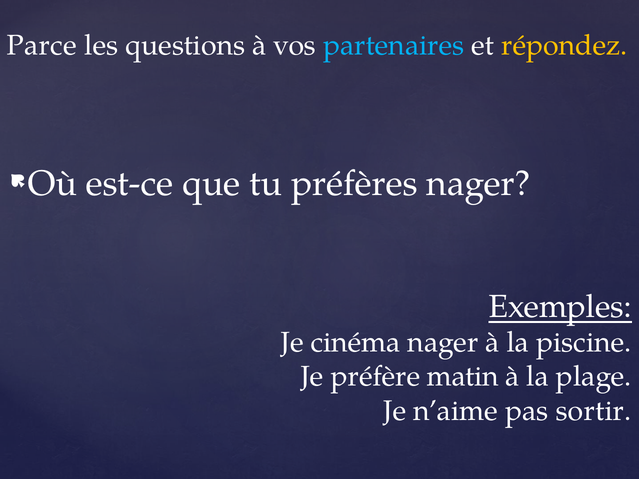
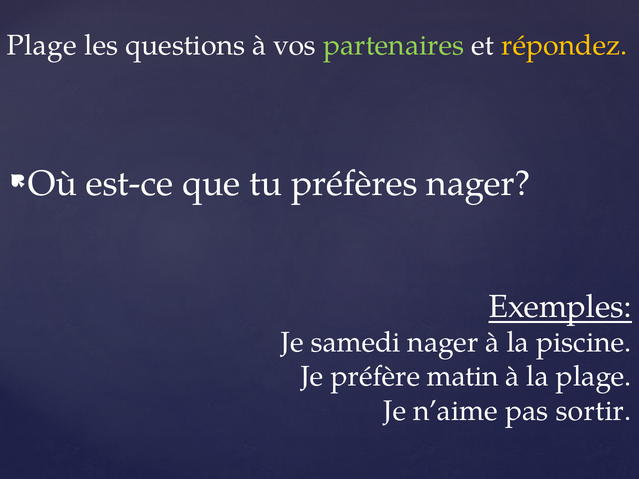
Parce: Parce -> Plage (42, 46)
partenaires colour: light blue -> light green (394, 46)
cinéma: cinéma -> samedi (356, 343)
